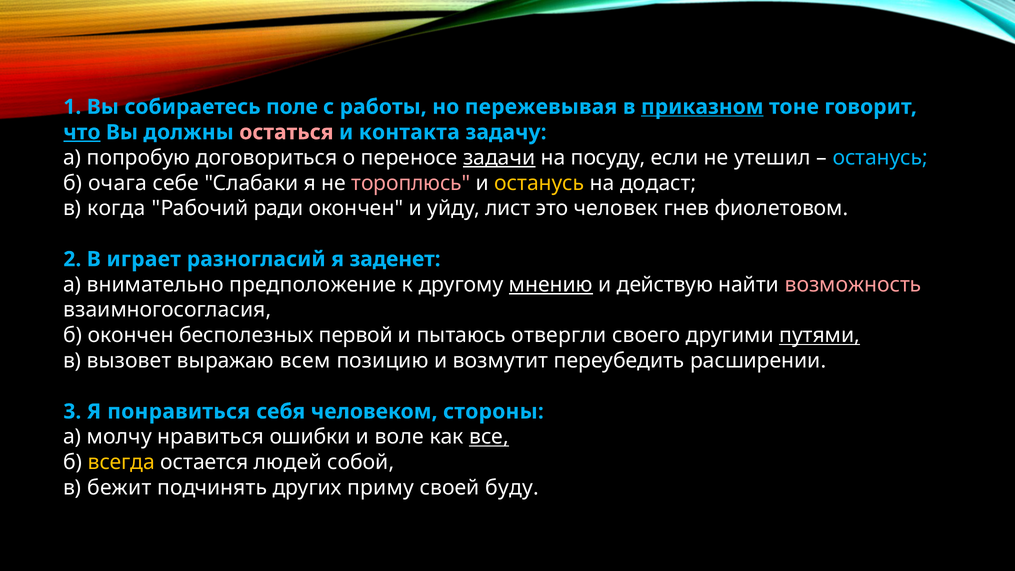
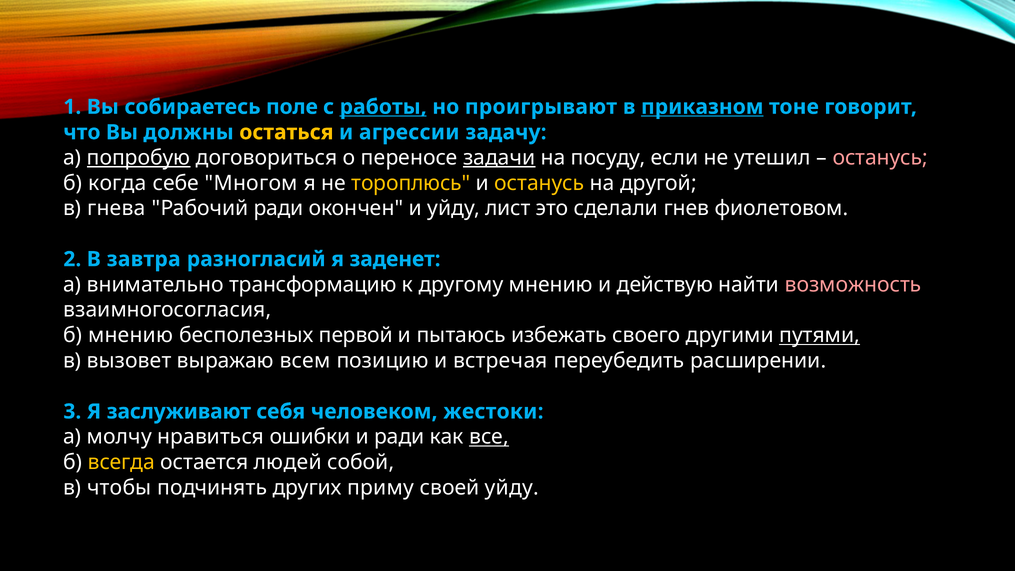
работы underline: none -> present (383, 107)
пережевывая: пережевывая -> проигрывают (541, 107)
что underline: present -> none (82, 132)
остаться colour: pink -> yellow (286, 132)
контакта: контакта -> агрессии (409, 132)
попробую underline: none -> present (139, 158)
останусь colour: light blue -> pink (880, 158)
очага: очага -> когда (117, 183)
Слабаки: Слабаки -> Многом (251, 183)
тороплюсь colour: pink -> yellow (411, 183)
додаст: додаст -> другой (658, 183)
когда: когда -> гнева (117, 208)
человек: человек -> сделали (616, 208)
играет: играет -> завтра (144, 259)
предположение: предположение -> трансформацию (313, 285)
мнению underline: present -> none (551, 285)
б окончен: окончен -> мнению (131, 335)
отвергли: отвергли -> избежать (559, 335)
возмутит: возмутит -> встречая (500, 361)
понравиться: понравиться -> заслуживают (179, 411)
стороны: стороны -> жестоки (493, 411)
и воле: воле -> ради (399, 437)
бежит: бежит -> чтобы (119, 488)
своей буду: буду -> уйду (512, 488)
